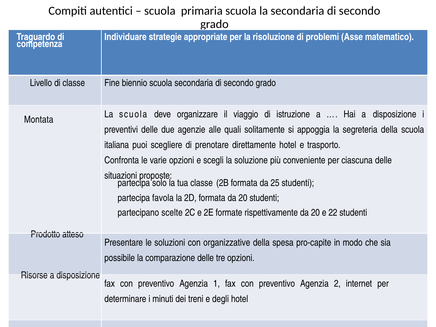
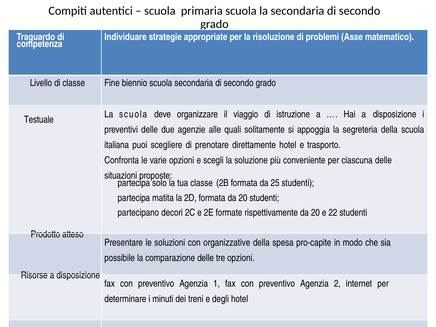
Montata: Montata -> Testuale (39, 120)
favola: favola -> matita (163, 198)
scelte: scelte -> decori (172, 213)
